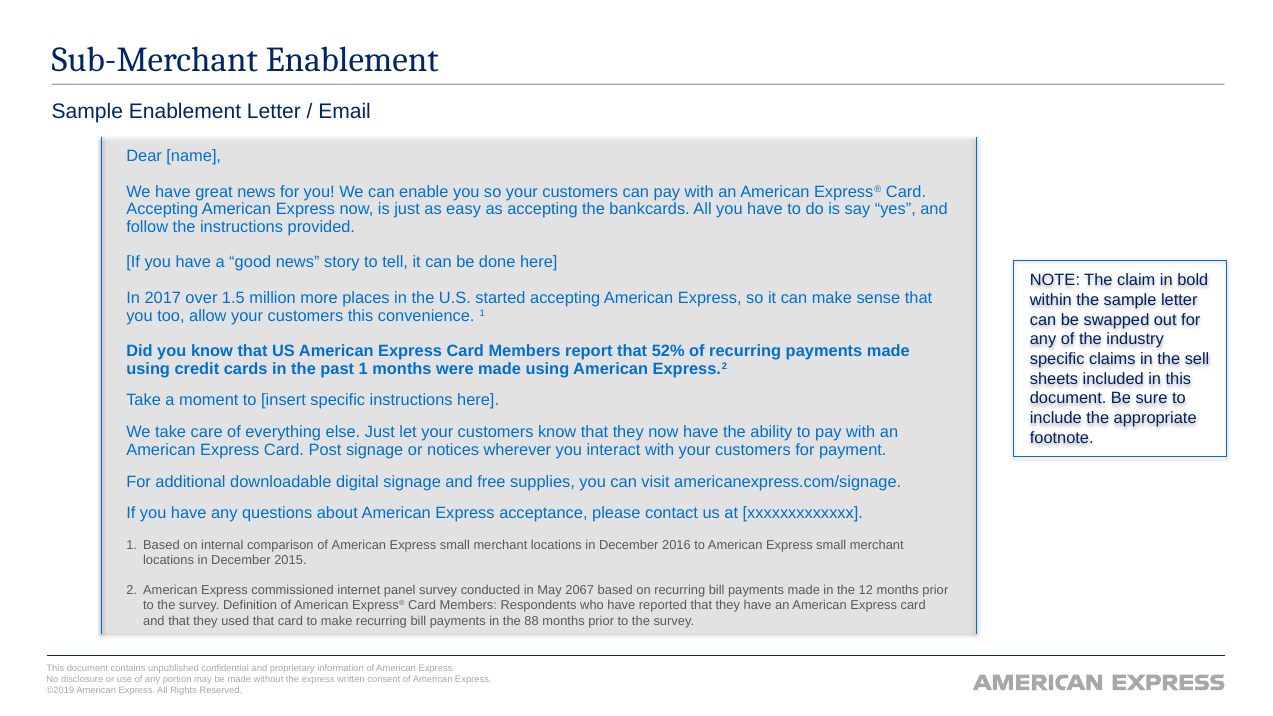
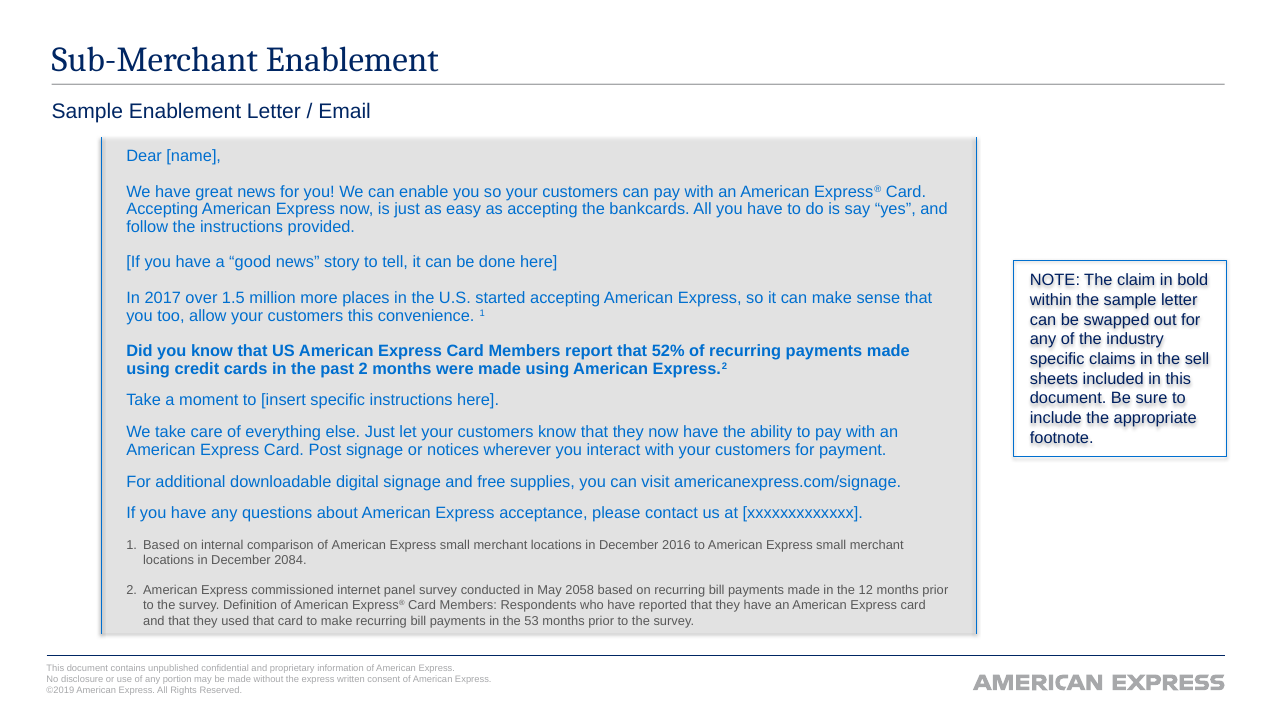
past 1: 1 -> 2 (363, 369)
2015: 2015 -> 2084 (290, 560)
2067: 2067 -> 2058 (580, 590)
88: 88 -> 53 (532, 621)
